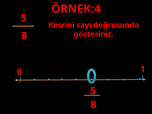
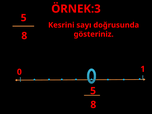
ÖRNEK:4: ÖRNEK:4 -> ÖRNEK:3 (76, 9)
